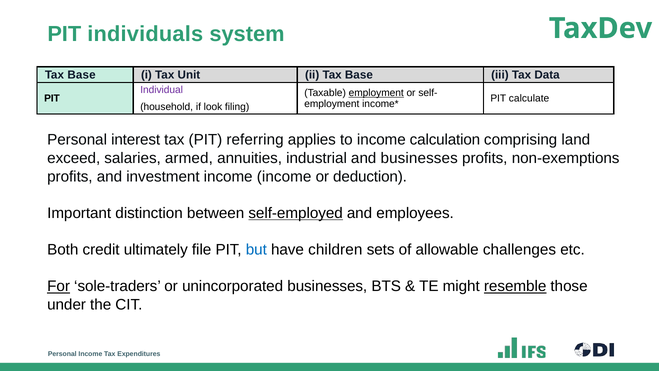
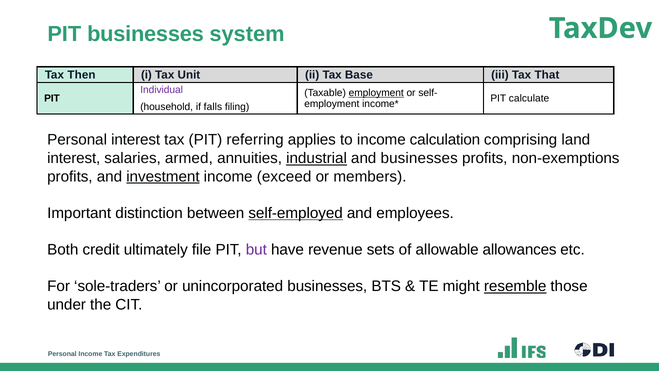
PIT individuals: individuals -> businesses (145, 34)
Base: Base -> Then (82, 75)
Data: Data -> That (547, 75)
look: look -> falls (213, 107)
exceed: exceed -> interest (74, 158)
industrial underline: none -> present (317, 158)
investment underline: none -> present (163, 176)
income income: income -> exceed (284, 176)
deduction: deduction -> members (370, 176)
but colour: blue -> purple (256, 250)
children: children -> revenue (335, 250)
challenges: challenges -> allowances (520, 250)
For underline: present -> none (59, 286)
